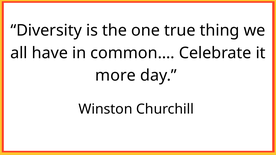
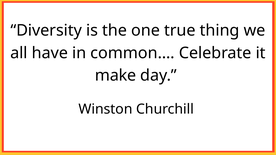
more: more -> make (116, 76)
